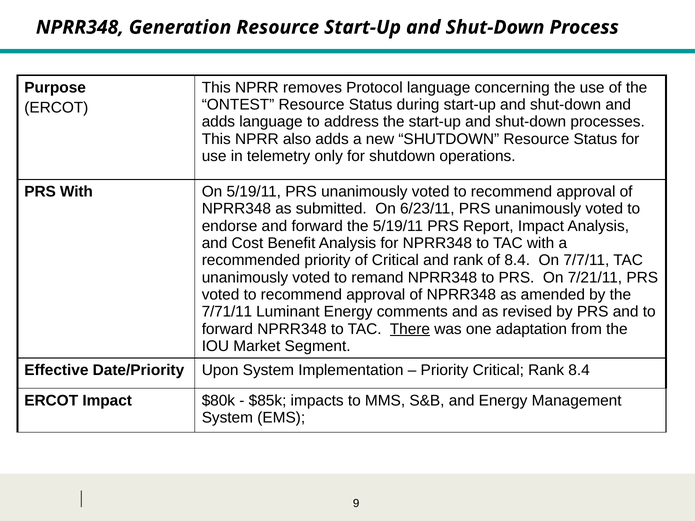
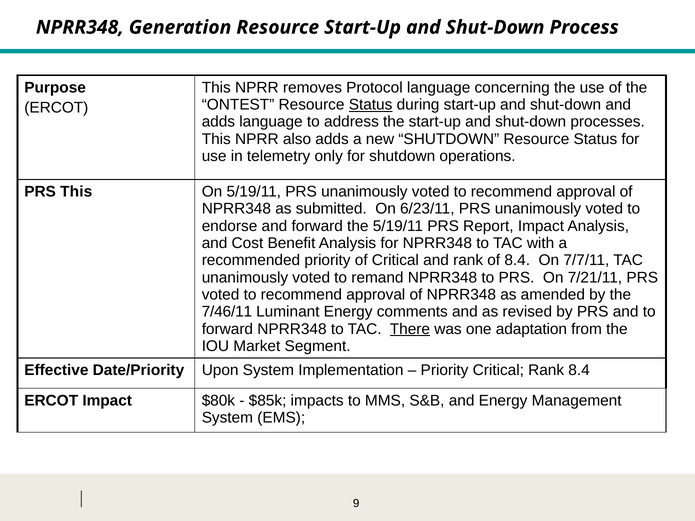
Status underline: none -> present (371, 105)
PRS With: With -> This (76, 192)
7/71/11: 7/71/11 -> 7/46/11 (227, 312)
